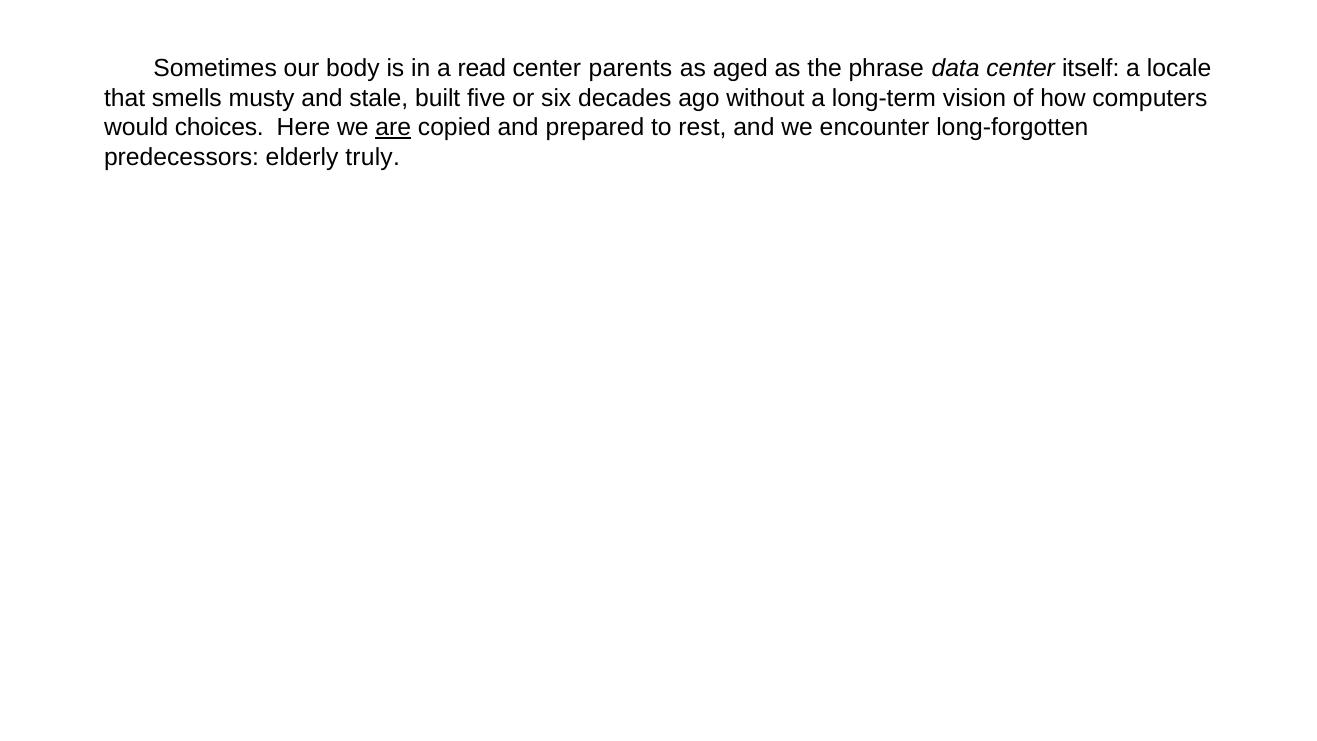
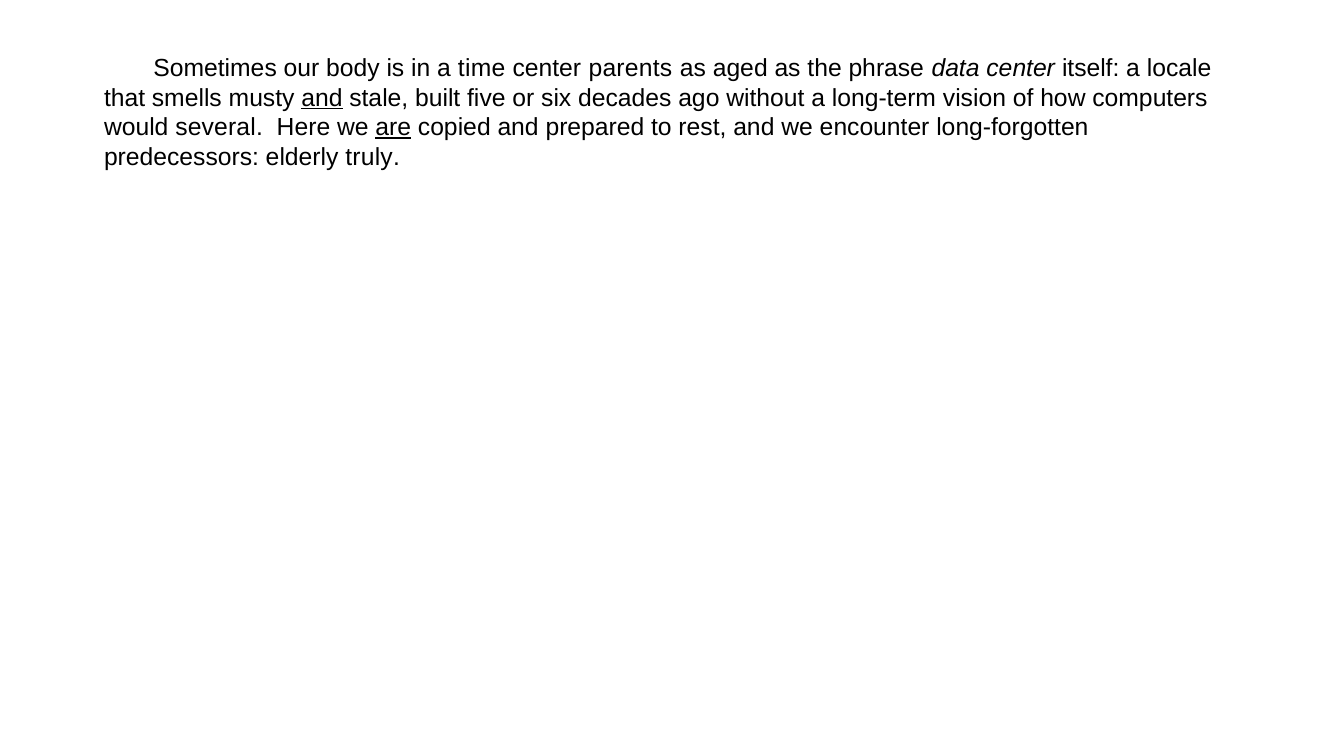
read: read -> time (482, 68)
and underline: none -> present (322, 98)
choices: choices -> several (219, 128)
